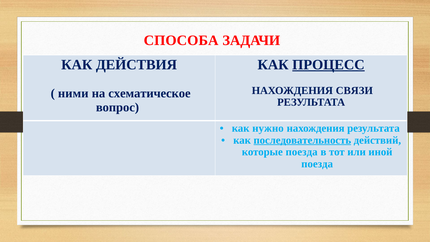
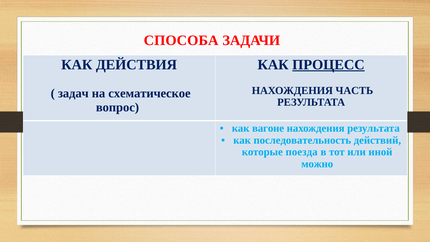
СВЯЗИ: СВЯЗИ -> ЧАСТЬ (354, 90)
ними: ними -> задач (73, 93)
нужно: нужно -> вагоне (268, 128)
последовательность underline: present -> none (302, 140)
поезда: поезда -> можно (317, 164)
